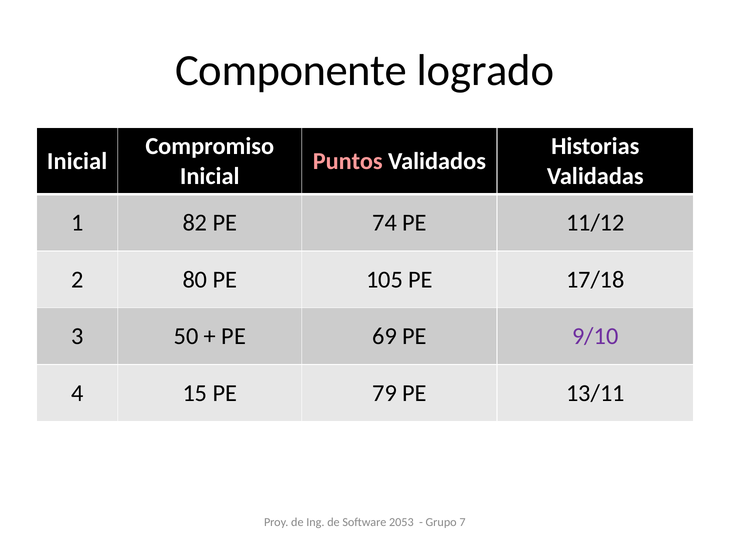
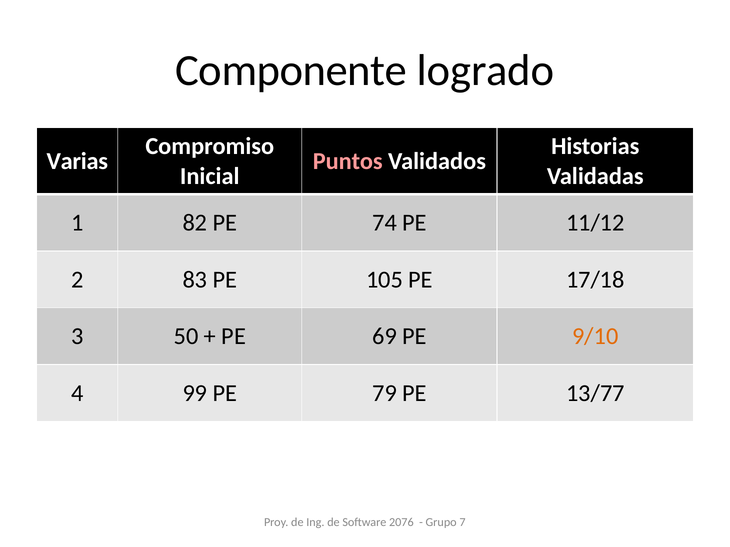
Inicial: Inicial -> Varias (77, 161)
80: 80 -> 83 (195, 280)
9/10 colour: purple -> orange (595, 337)
15: 15 -> 99 (195, 393)
13/11: 13/11 -> 13/77 (595, 393)
2053: 2053 -> 2076 (401, 523)
